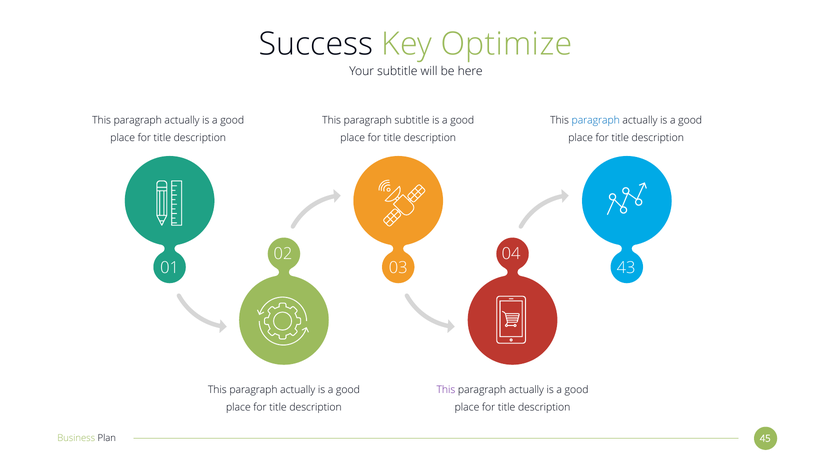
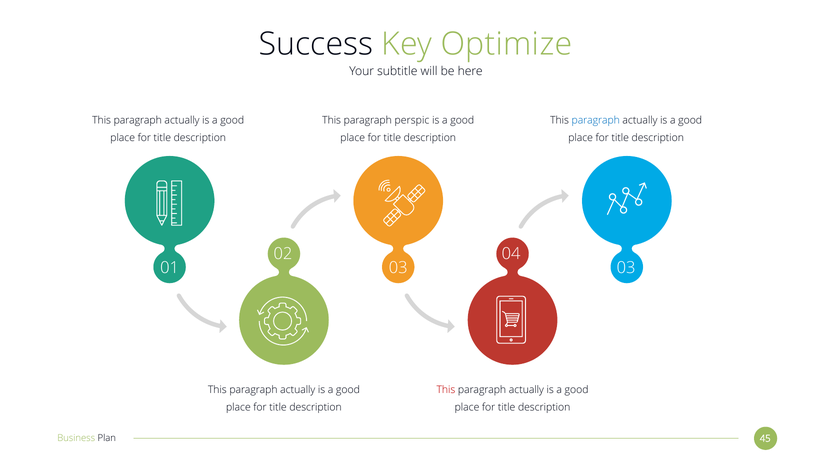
paragraph subtitle: subtitle -> perspic (412, 120)
03 43: 43 -> 03 (626, 268)
This colour: purple -> red (446, 390)
